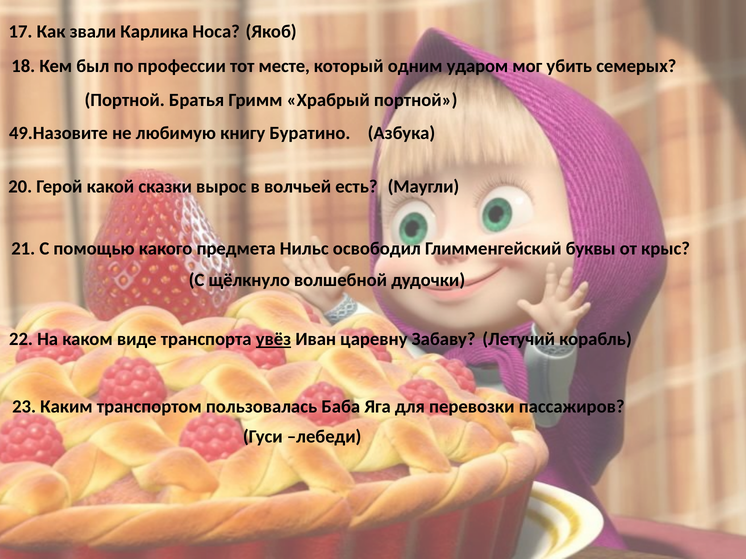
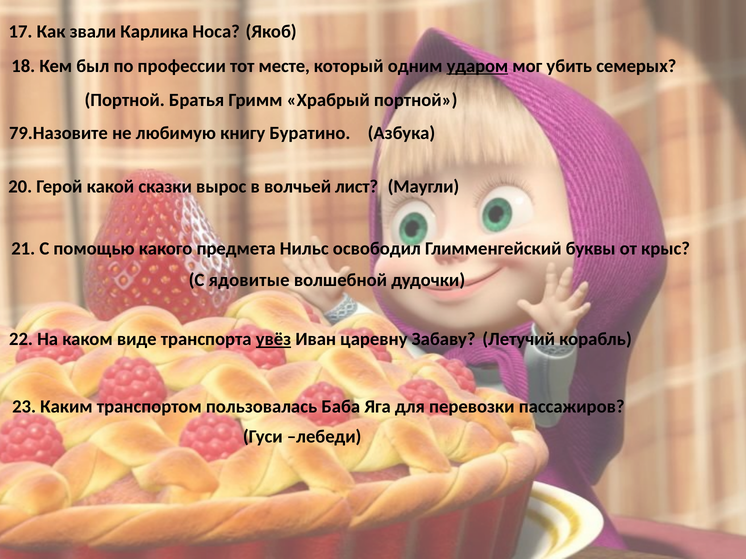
ударом underline: none -> present (477, 66)
49.Назовите: 49.Назовите -> 79.Назовите (58, 133)
есть: есть -> лист (357, 187)
щёлкнуло: щёлкнуло -> ядовитые (249, 281)
